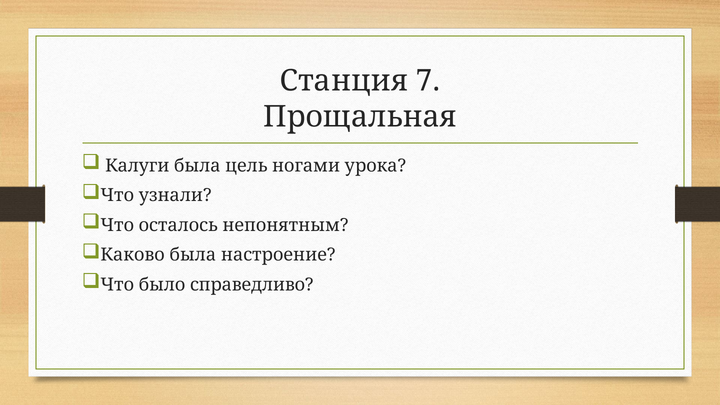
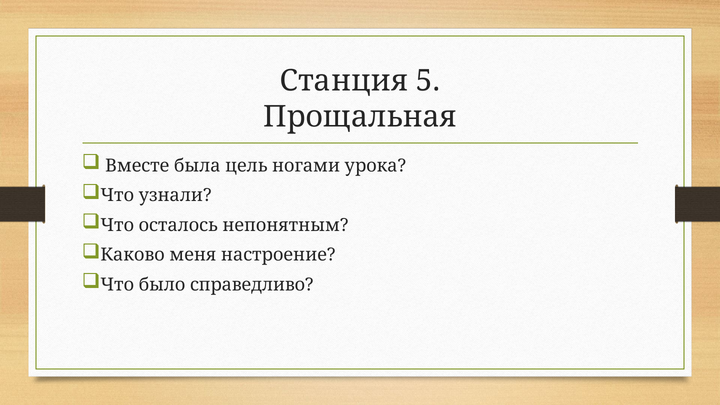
7: 7 -> 5 (428, 81)
Калуги: Калуги -> Вместе (137, 166)
Каково была: была -> меня (193, 255)
